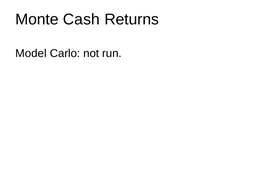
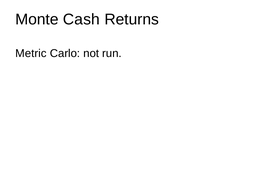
Model: Model -> Metric (31, 53)
